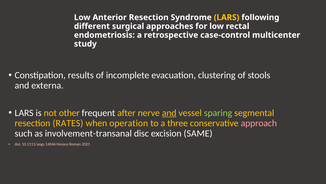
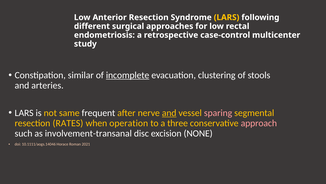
results: results -> similar (81, 75)
incomplete underline: none -> present (128, 75)
externa: externa -> arteries (47, 85)
other: other -> same (69, 113)
sparing colour: light green -> pink (218, 113)
SAME: SAME -> NONE (198, 133)
